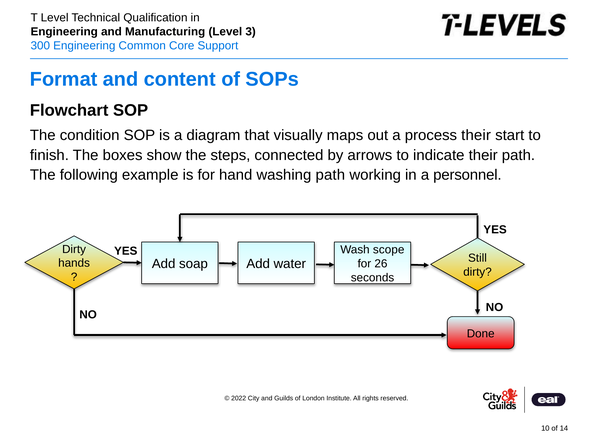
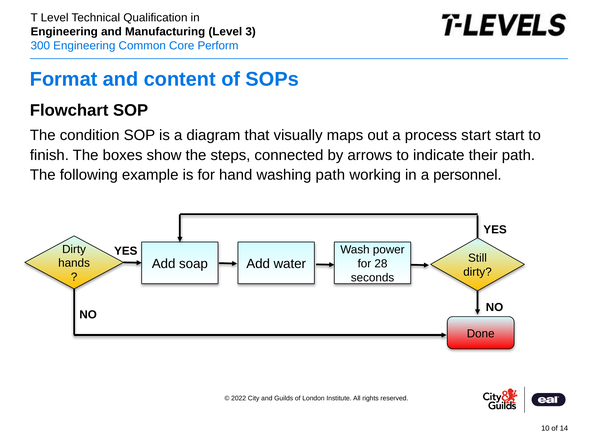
Support: Support -> Perform (218, 46)
process their: their -> start (476, 135)
scope: scope -> power (389, 250)
26: 26 -> 28 (381, 264)
